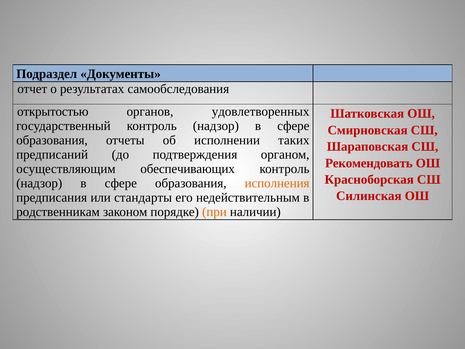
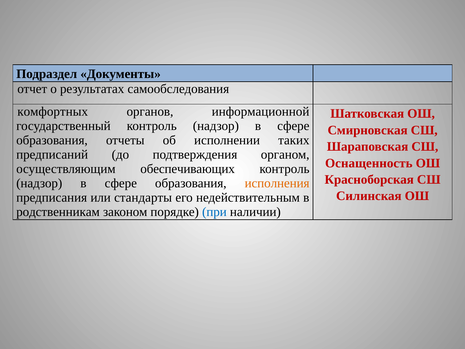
открытостью: открытостью -> комфортных (53, 111)
удовлетворенных: удовлетворенных -> информационной (261, 111)
Рекомендовать: Рекомендовать -> Оснащенность (369, 163)
при colour: orange -> blue (214, 212)
